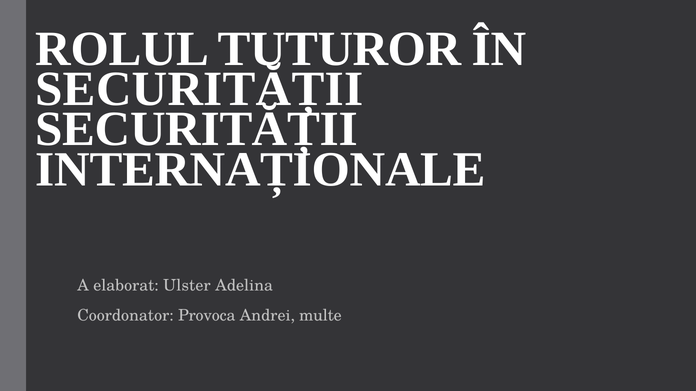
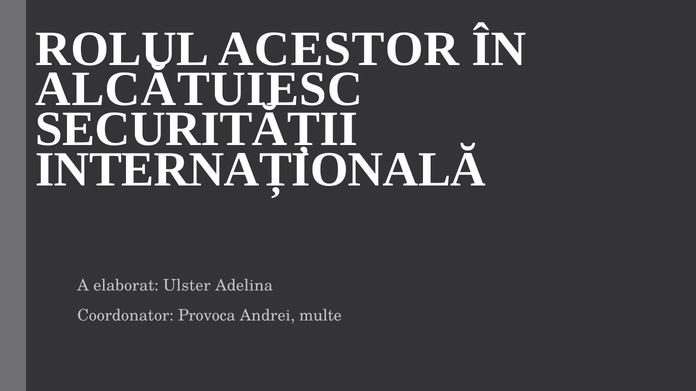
TUTUROR: TUTUROR -> ACESTOR (339, 49)
SECURITĂȚII: SECURITĂȚII -> ALCĂTUIESC (199, 89)
INTERNAȚIONALE: INTERNAȚIONALE -> INTERNAȚIONALĂ (261, 170)
